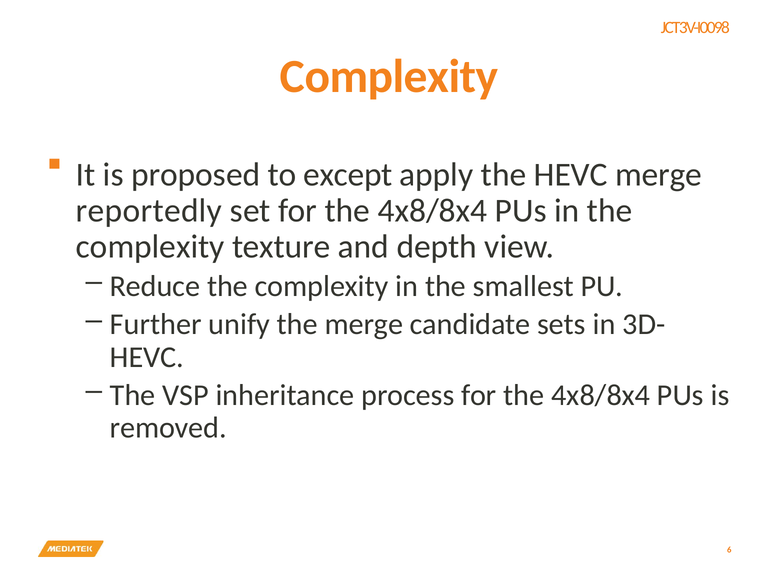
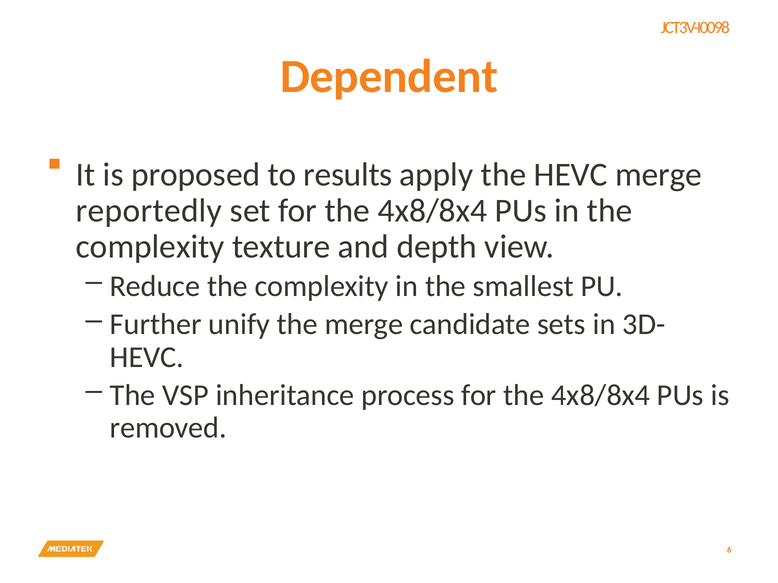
Complexity: Complexity -> Dependent (389, 77)
except: except -> results (348, 175)
